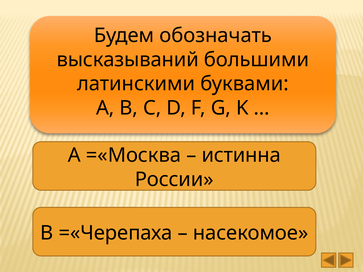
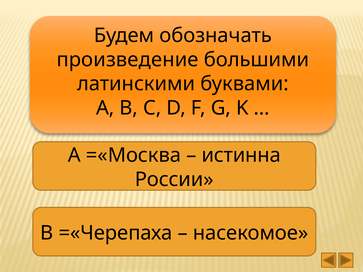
высказываний: высказываний -> произведение (128, 60)
